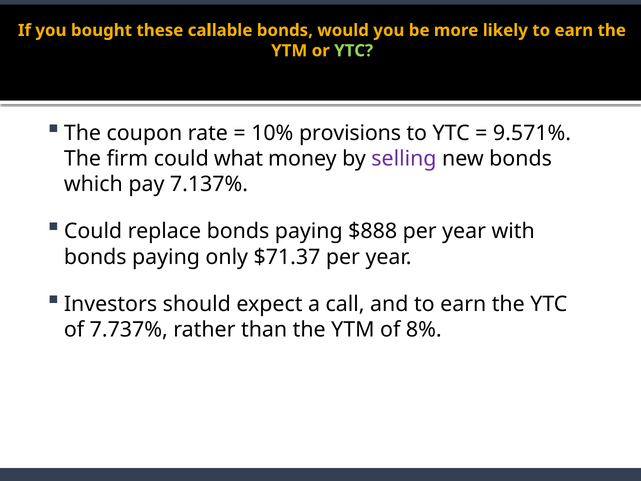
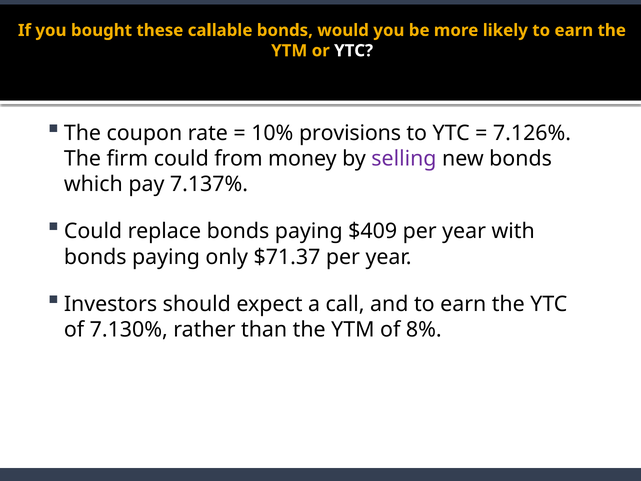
YTC colour: light green -> white (354, 51)
9.571%: 9.571% -> 7.126% (532, 133)
what: what -> from (238, 159)
$888: $888 -> $409 (373, 231)
7.737%: 7.737% -> 7.130% (129, 329)
